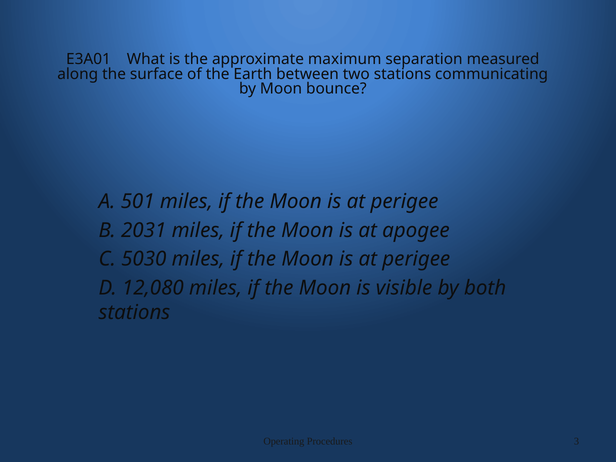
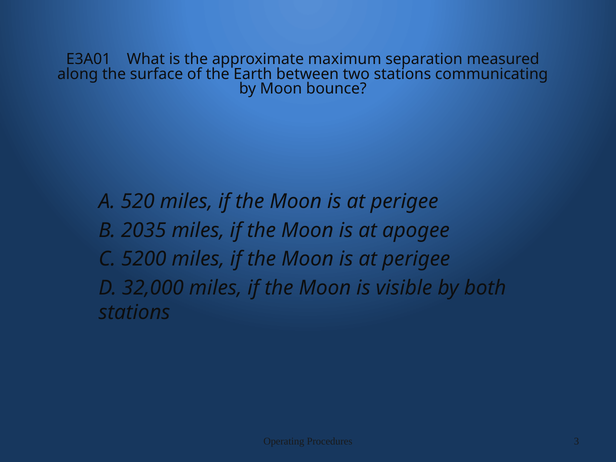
501: 501 -> 520 (138, 202)
2031: 2031 -> 2035 (144, 230)
5030: 5030 -> 5200 (144, 259)
12,080: 12,080 -> 32,000 (153, 288)
